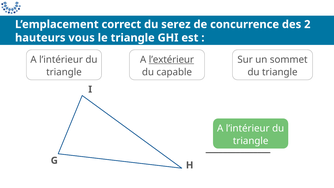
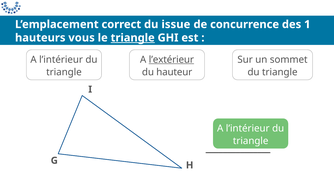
serez: serez -> issue (176, 24)
2: 2 -> 1 (307, 24)
triangle underline: none -> present (133, 38)
capable: capable -> hauteur (174, 72)
